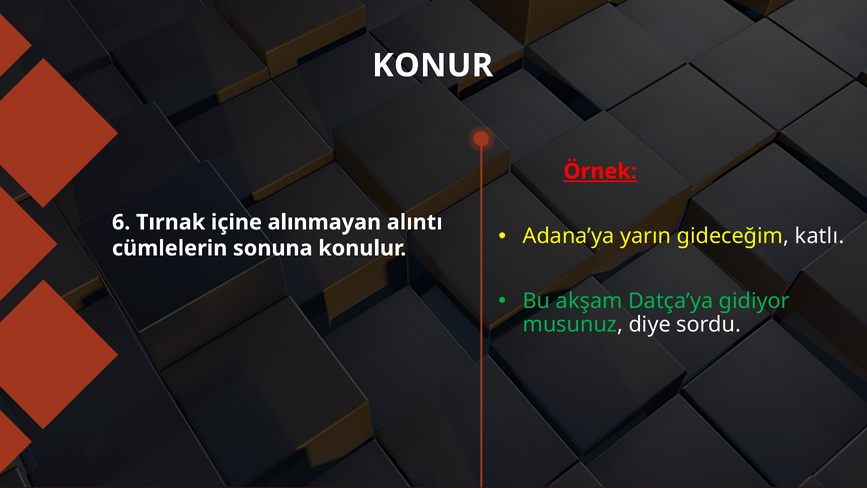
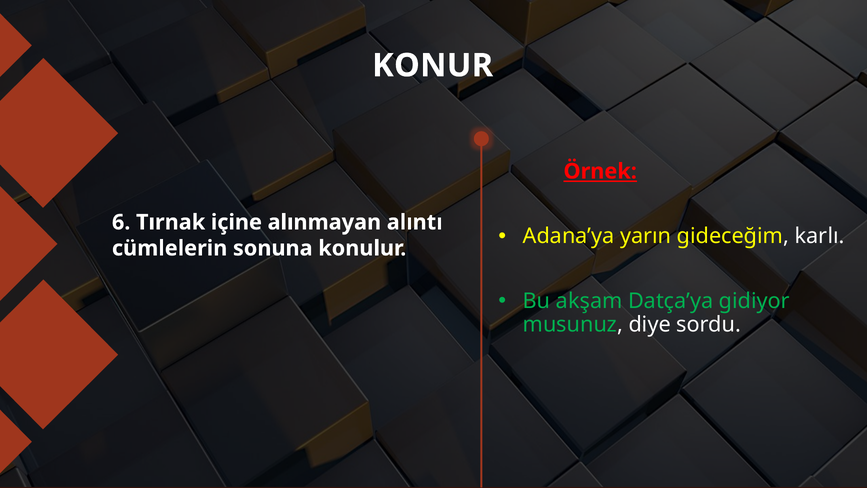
katlı: katlı -> karlı (820, 236)
